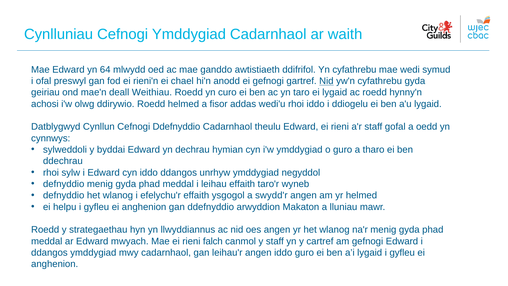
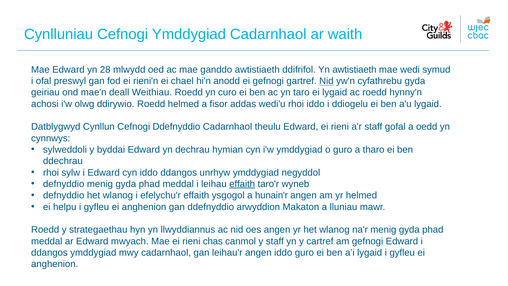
64: 64 -> 28 (105, 70)
Yn cyfathrebu: cyfathrebu -> awtistiaeth (354, 70)
effaith underline: none -> present (242, 184)
swydd'r: swydd'r -> hunain'r (271, 195)
falch: falch -> chas (213, 241)
